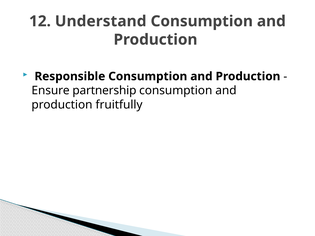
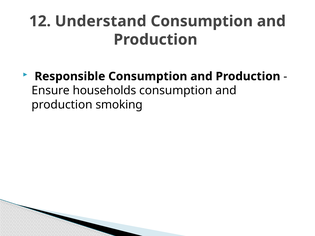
partnership: partnership -> households (104, 91)
fruitfully: fruitfully -> smoking (119, 105)
